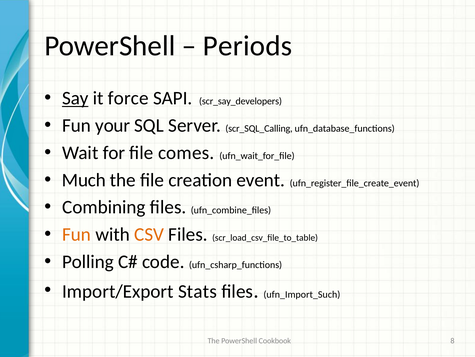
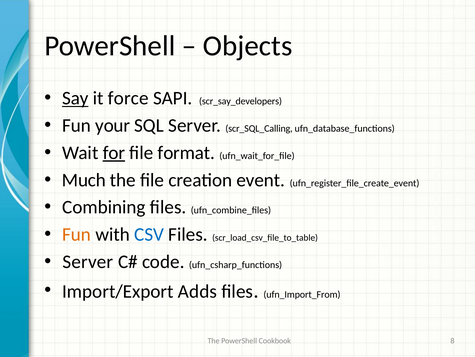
Periods: Periods -> Objects (248, 46)
for underline: none -> present (114, 152)
comes: comes -> format (186, 152)
CSV colour: orange -> blue (149, 234)
Polling: Polling -> Server (88, 261)
Stats: Stats -> Adds (198, 291)
ufn_Import_Such: ufn_Import_Such -> ufn_Import_From (302, 294)
